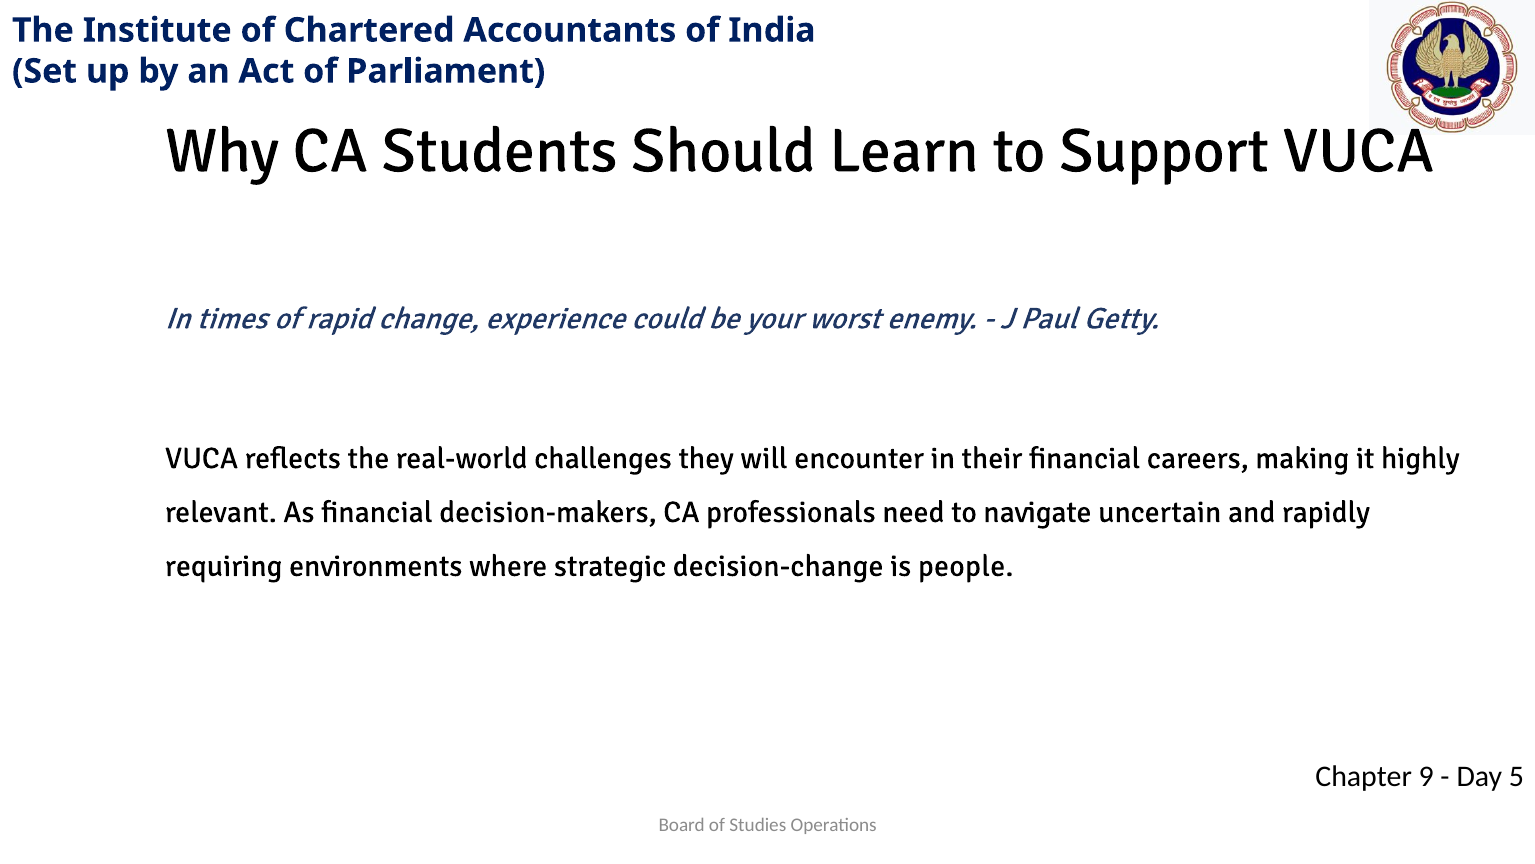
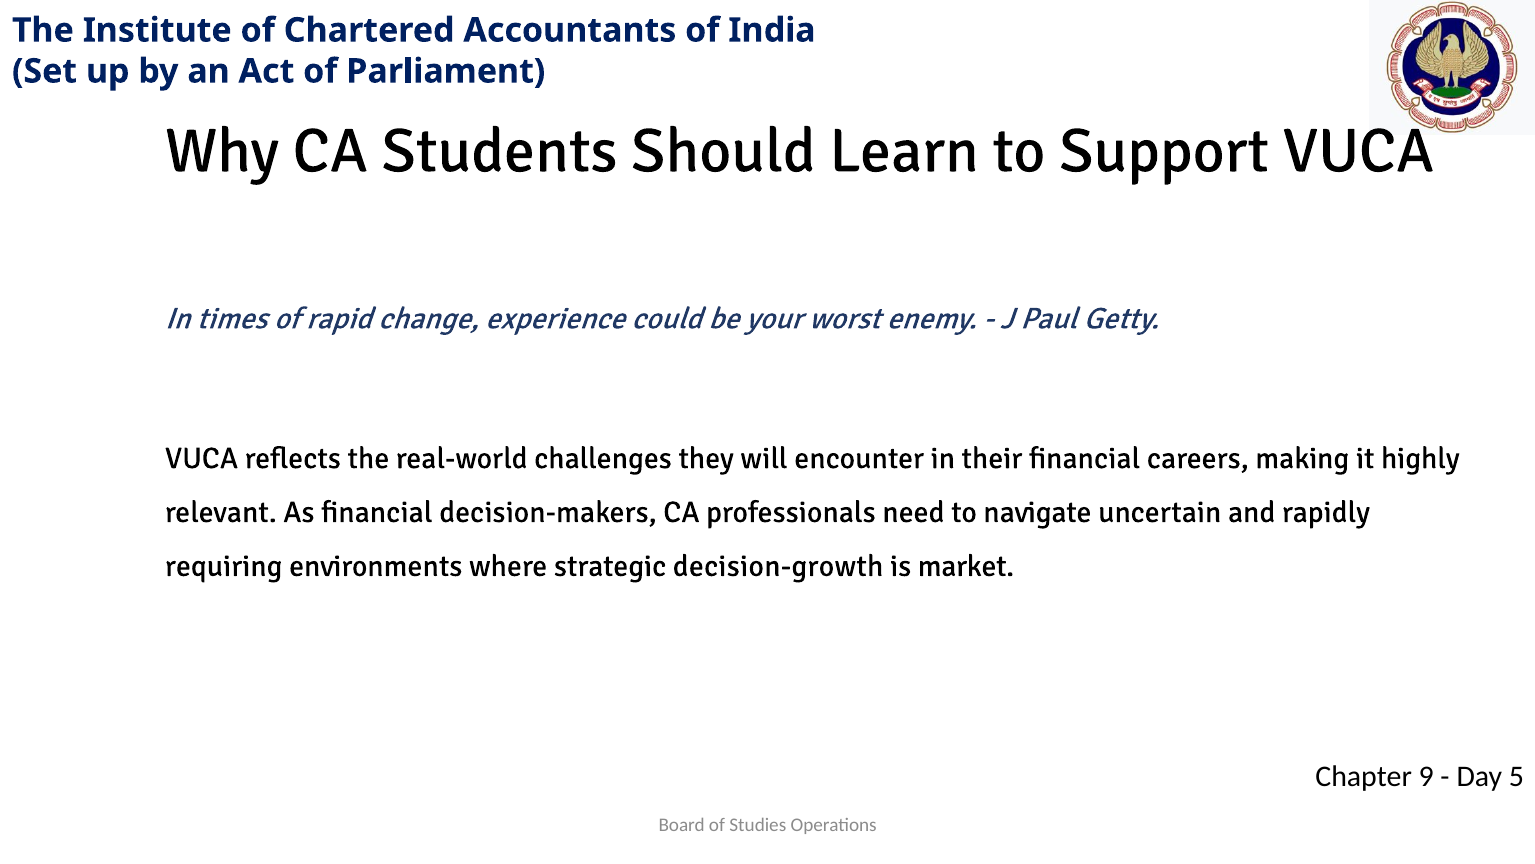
decision-change: decision-change -> decision-growth (778, 566)
people: people -> market (966, 566)
